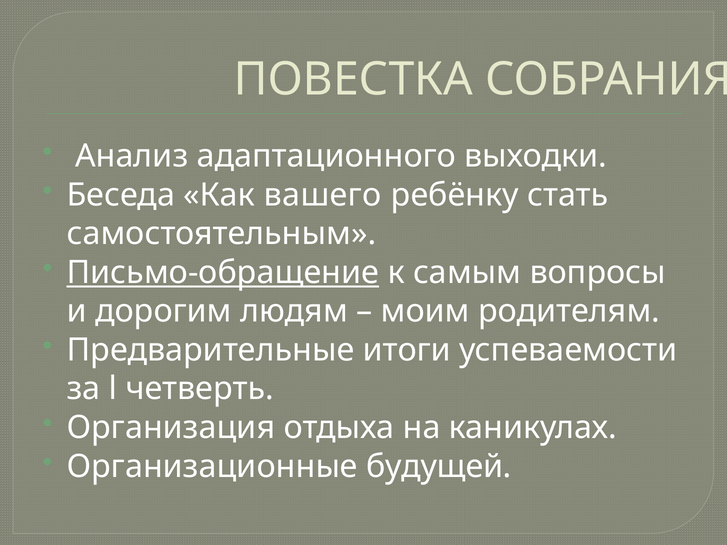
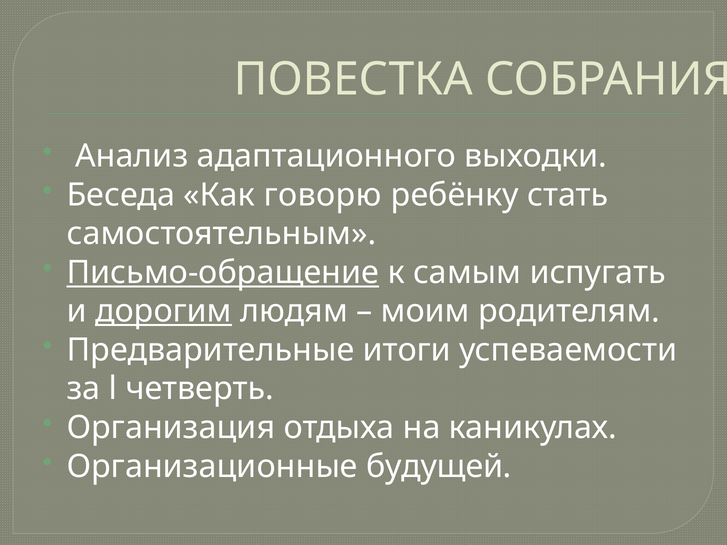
вашего: вашего -> говорю (323, 195)
вопросы: вопросы -> испугать (598, 273)
дорогим underline: none -> present (163, 311)
